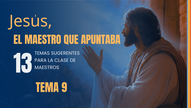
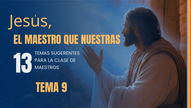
APUNTABA: APUNTABA -> NUESTRAS (101, 40)
